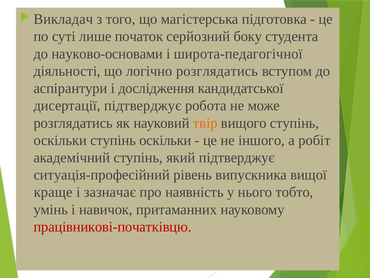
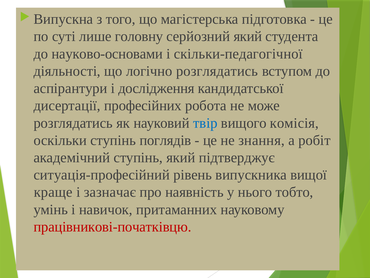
Викладач: Викладач -> Випускна (63, 19)
початок: початок -> головну (139, 36)
серйозний боку: боку -> який (248, 36)
широта-педагогічної: широта-педагогічної -> скільки-педагогічної (238, 54)
дисертації підтверджує: підтверджує -> професійних (143, 106)
твір colour: orange -> blue (205, 123)
вищого ступінь: ступінь -> комісія (294, 123)
оскільки ступінь оскільки: оскільки -> поглядів (165, 140)
іншого: іншого -> знання (262, 140)
